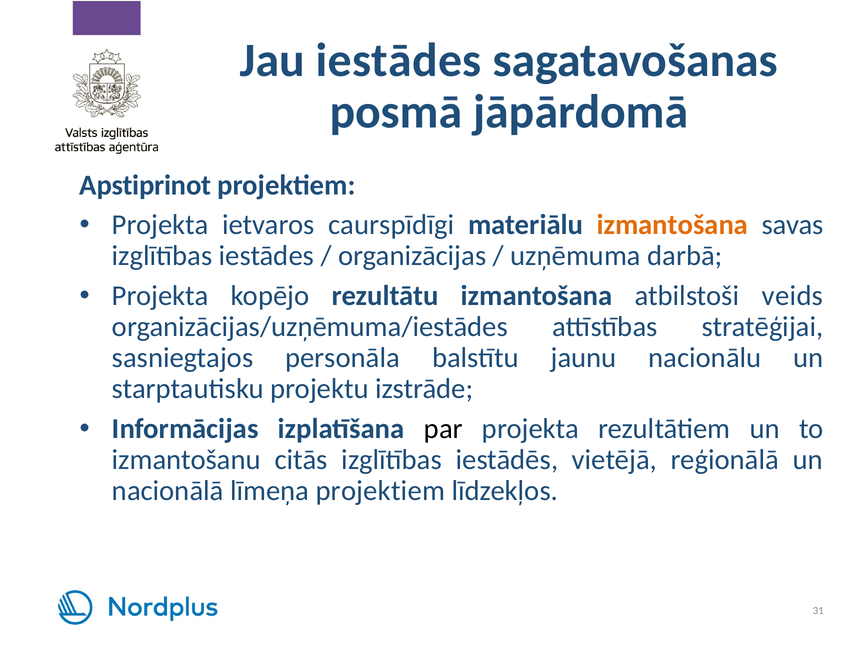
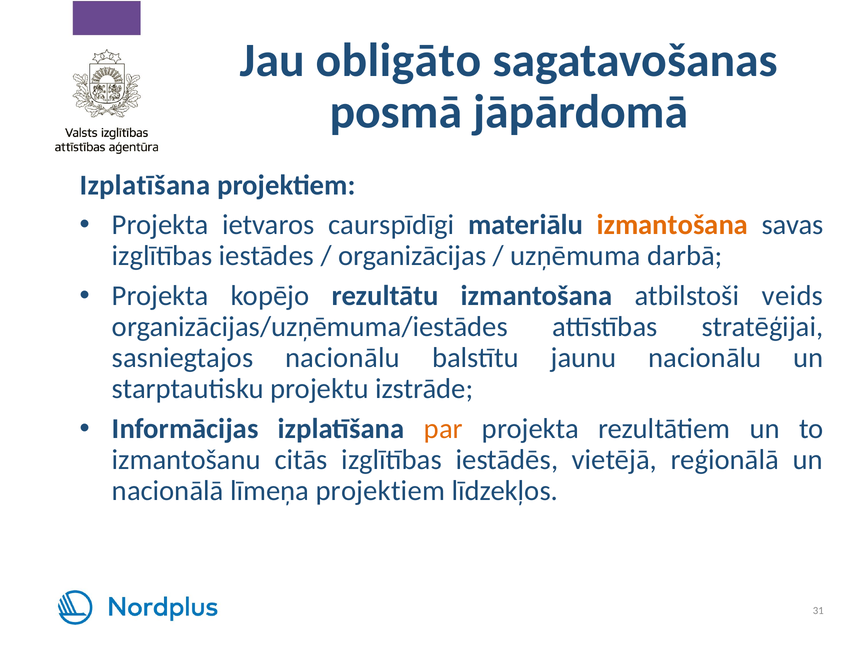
Jau iestādes: iestādes -> obligāto (399, 60)
Apstiprinot: Apstiprinot -> Izplatīšana (145, 185)
sasniegtajos personāla: personāla -> nacionālu (342, 358)
par colour: black -> orange (443, 429)
